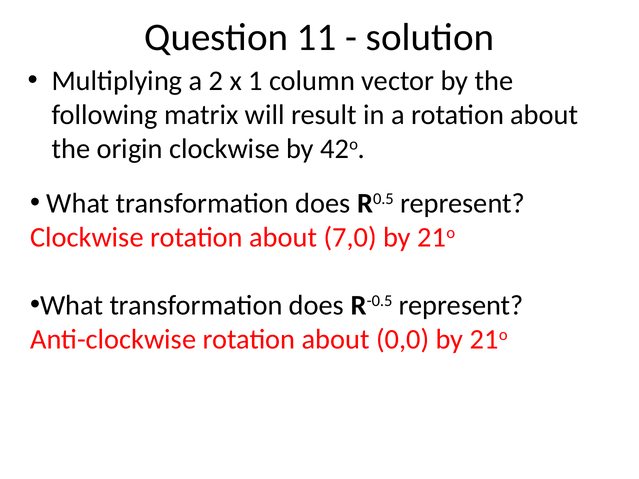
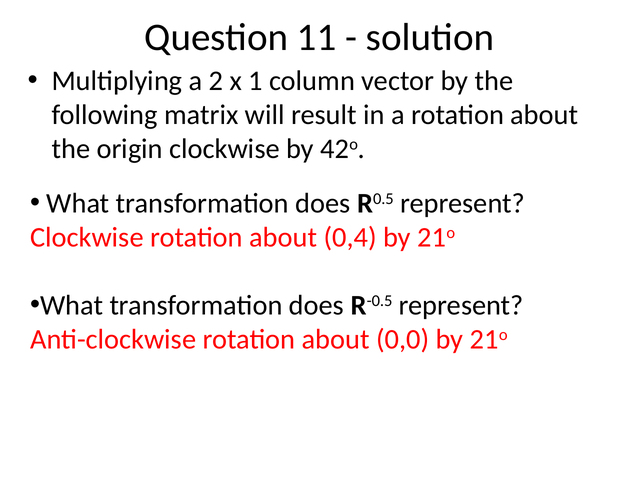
7,0: 7,0 -> 0,4 (350, 237)
